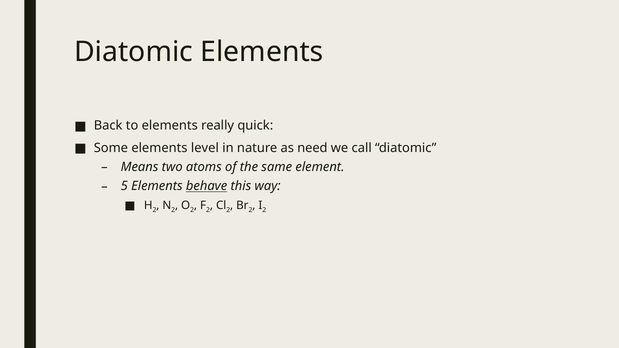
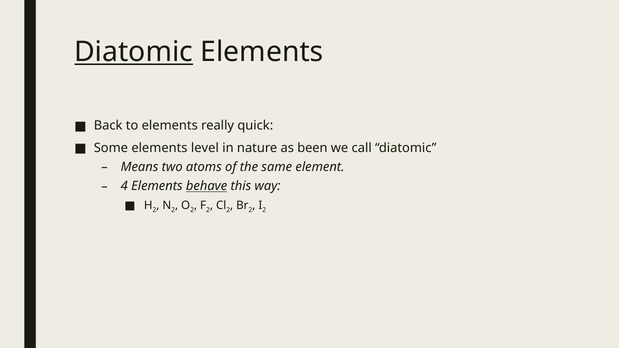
Diatomic underline: none -> present (134, 52)
need: need -> been (312, 148)
5: 5 -> 4 (124, 186)
